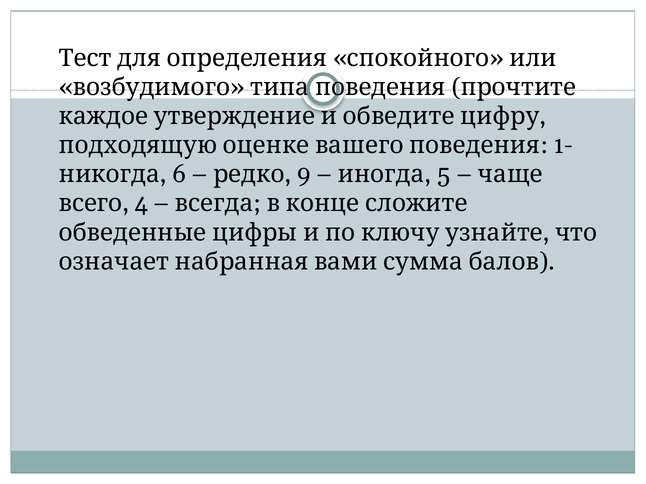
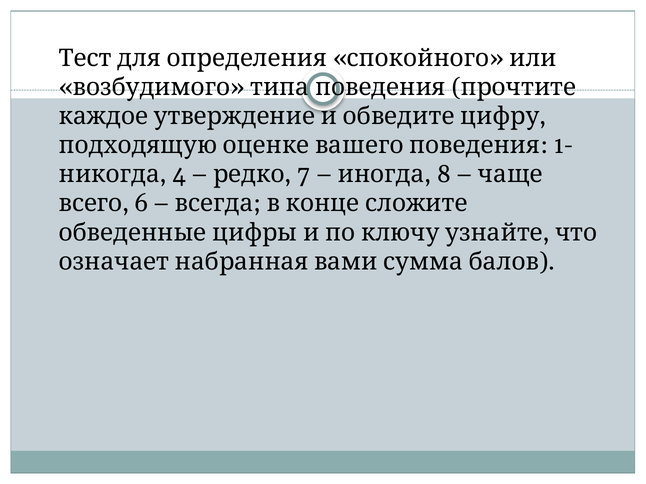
6: 6 -> 4 (179, 175)
9: 9 -> 7 (304, 175)
5: 5 -> 8 (444, 175)
4: 4 -> 6 (141, 204)
